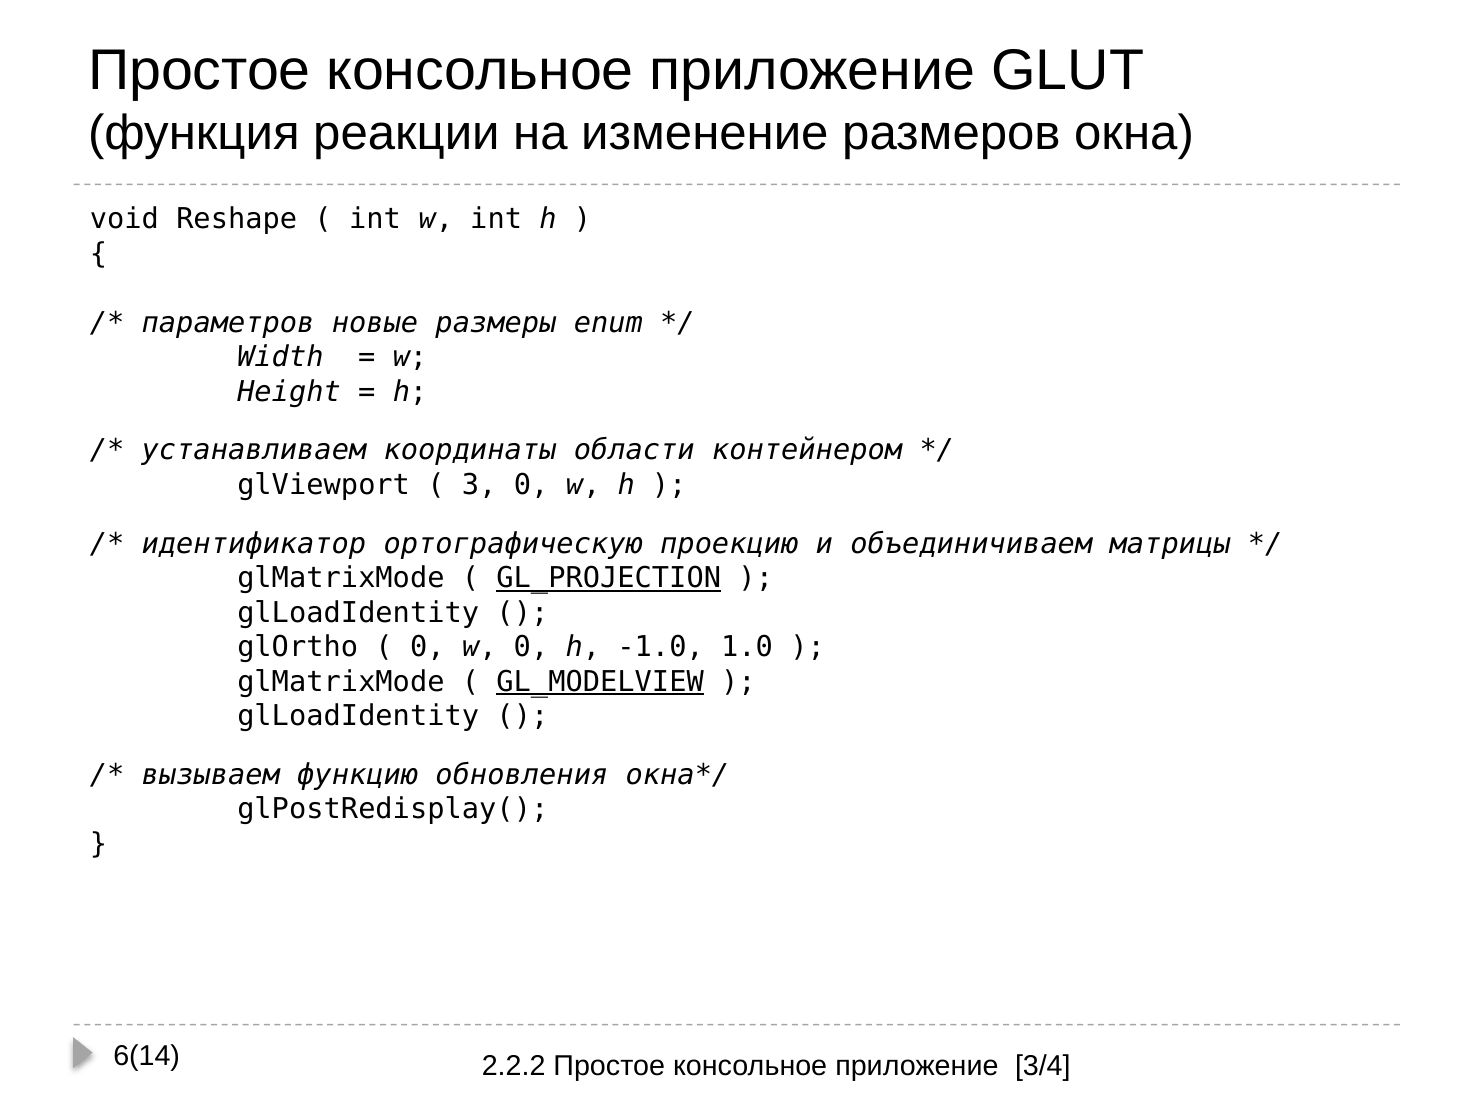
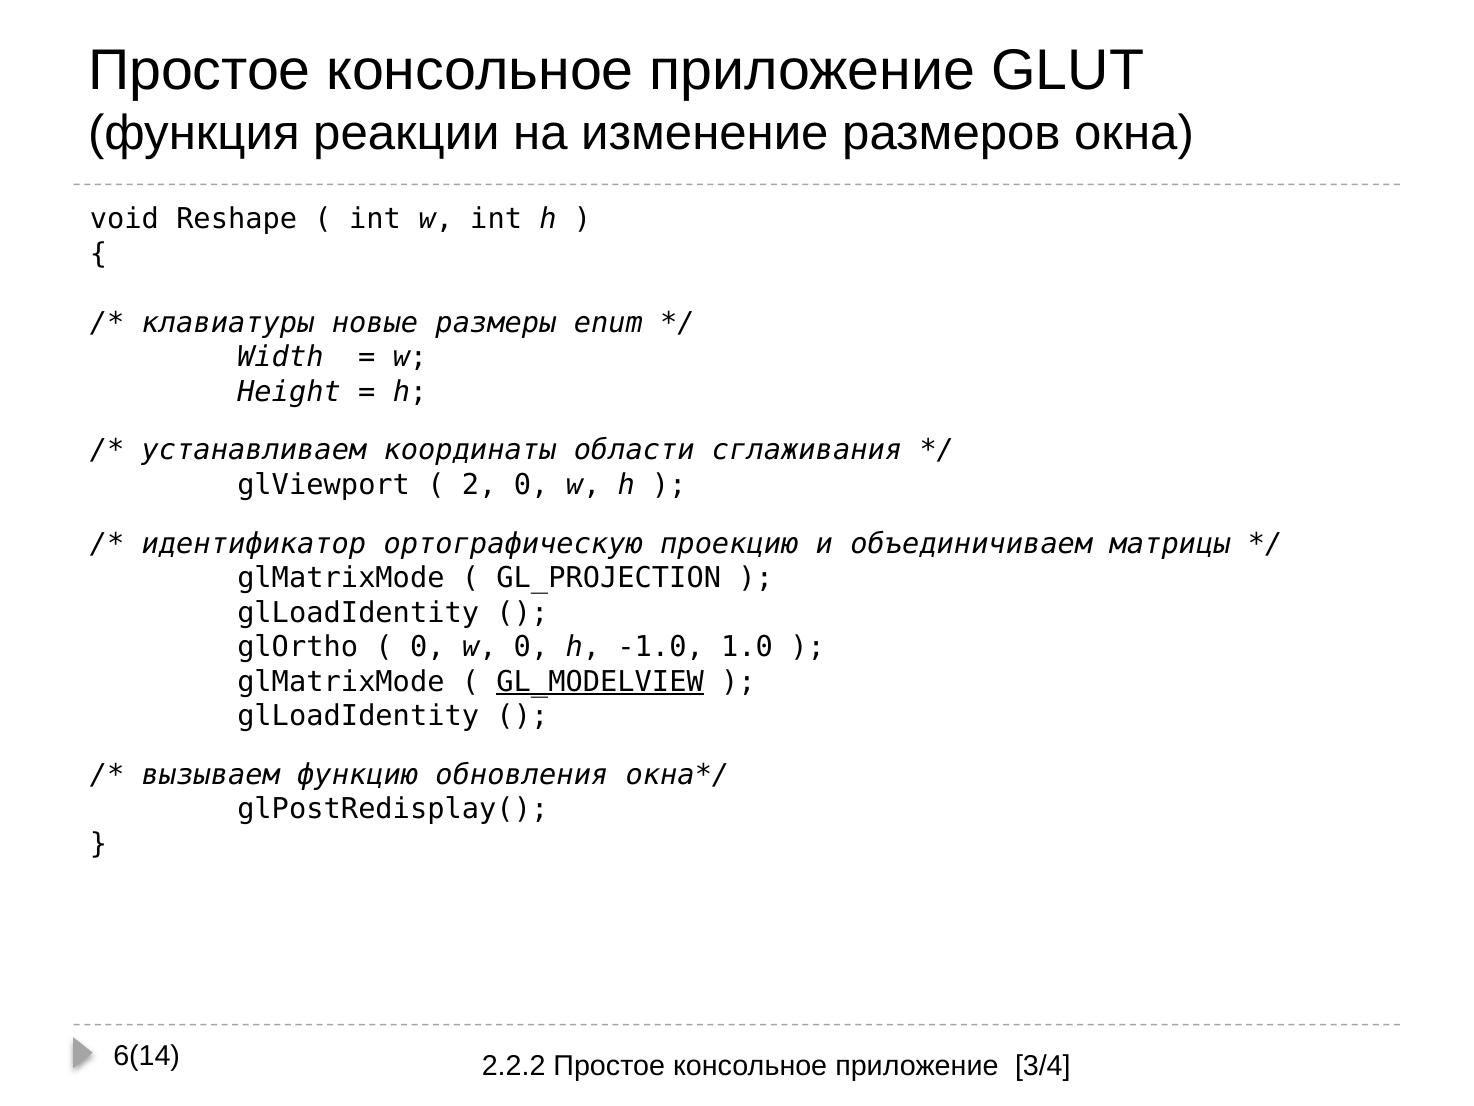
параметров: параметров -> клавиатуры (228, 323)
контейнером: контейнером -> сглаживания (807, 450)
3: 3 -> 2 (479, 485)
GL_PROJECTION underline: present -> none (609, 578)
